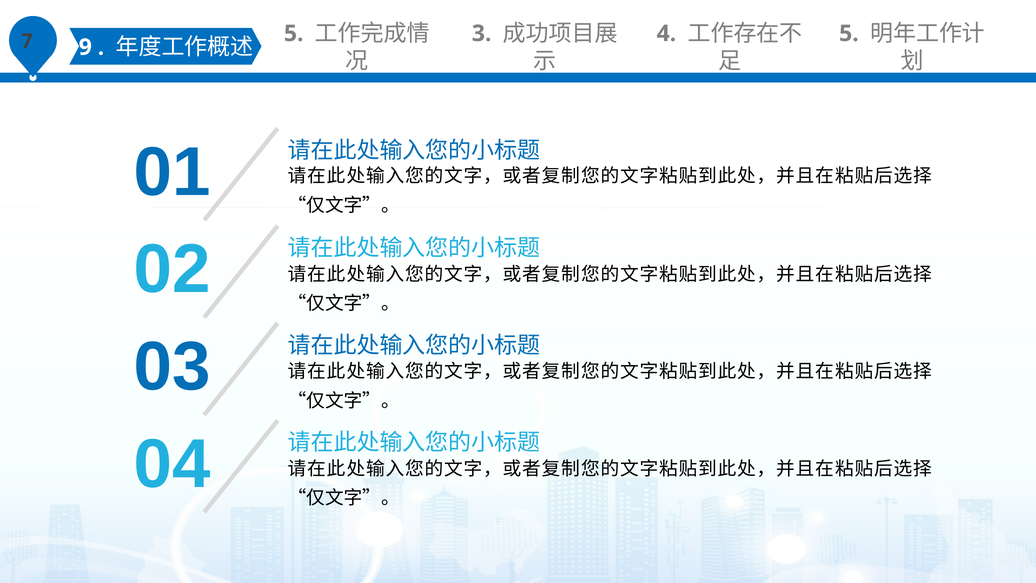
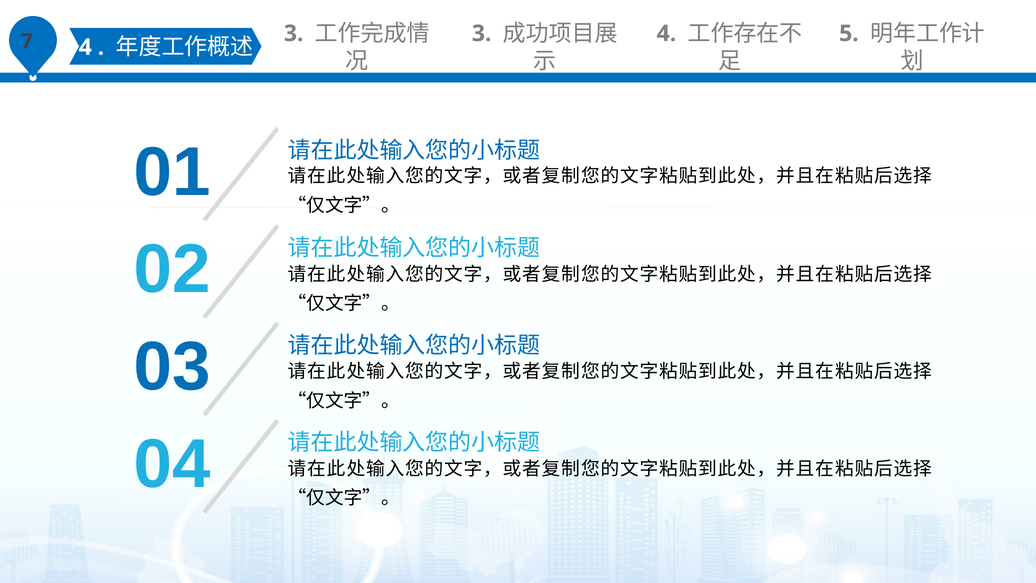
9: 9 -> 4 (85, 47)
5: 5 -> 3 (294, 33)
